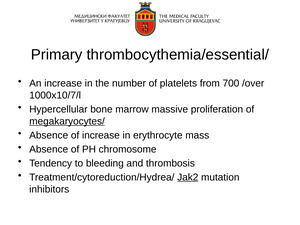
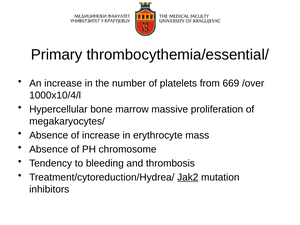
700: 700 -> 669 (231, 83)
1000x10/7/l: 1000x10/7/l -> 1000x10/4/l (55, 95)
megakaryocytes/ underline: present -> none (67, 121)
